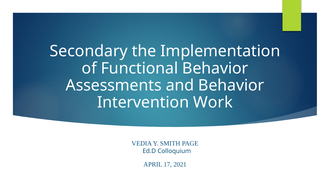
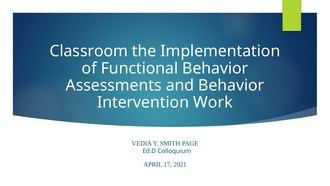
Secondary: Secondary -> Classroom (89, 51)
